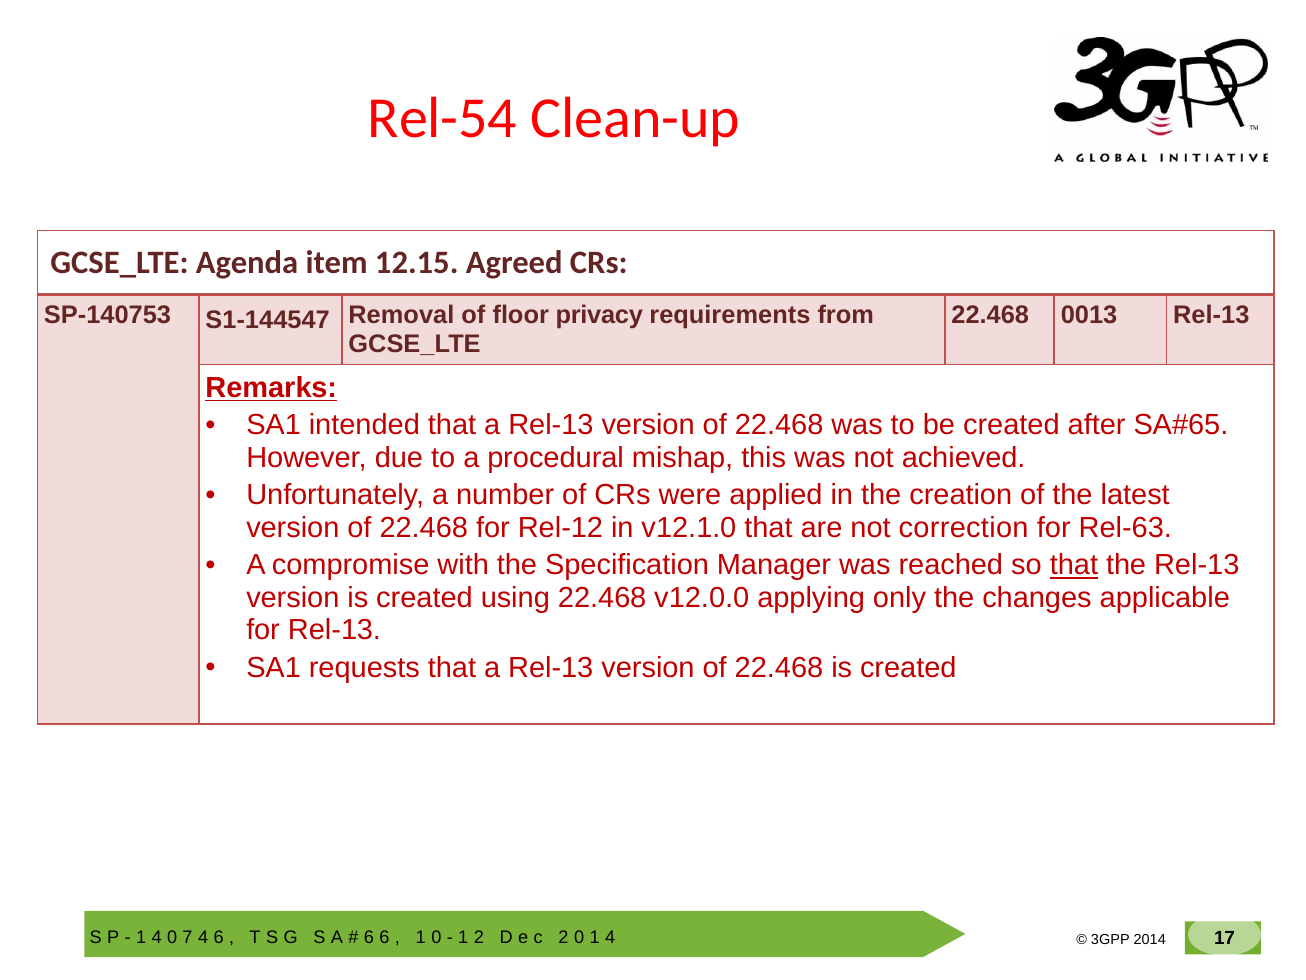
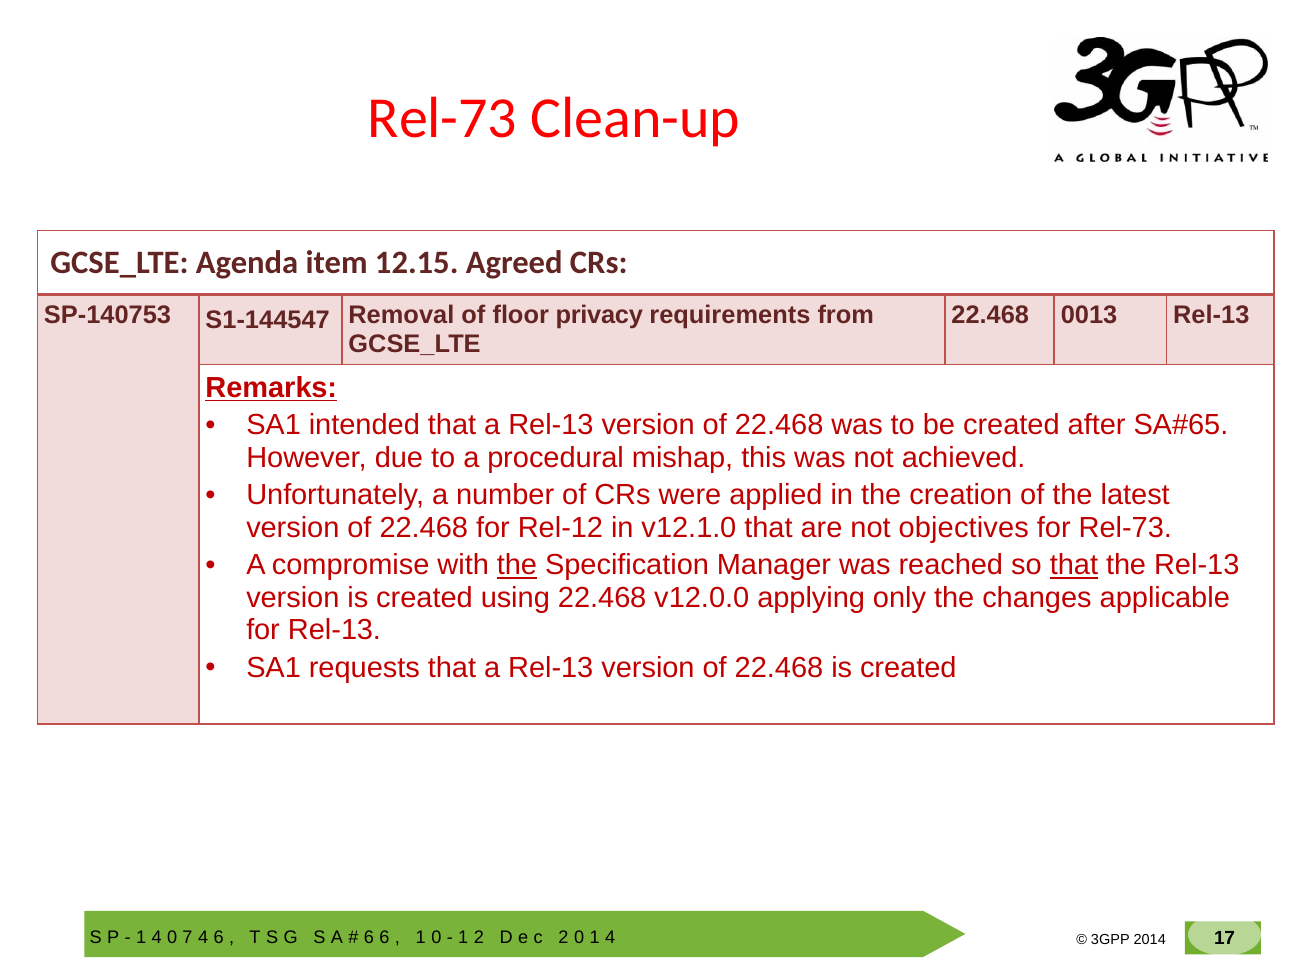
Rel-54: Rel-54 -> Rel-73 (442, 118)
correction: correction -> objectives (964, 527)
for Rel-63: Rel-63 -> Rel-73 (1125, 527)
the underline: none -> present (517, 565)
